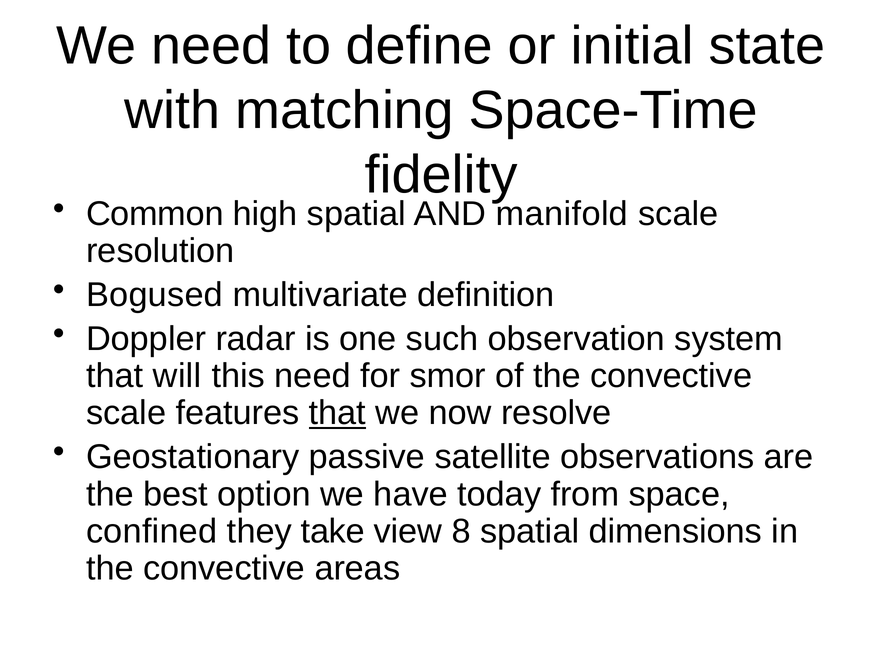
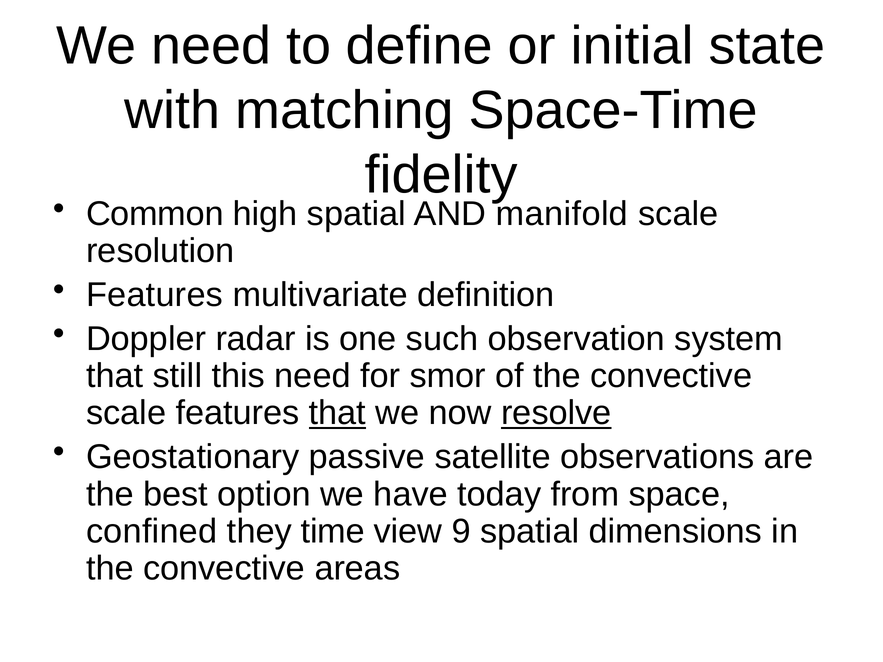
Bogused: Bogused -> Features (155, 295)
will: will -> still (177, 376)
resolve underline: none -> present (556, 413)
take: take -> time (333, 531)
8: 8 -> 9 (461, 531)
